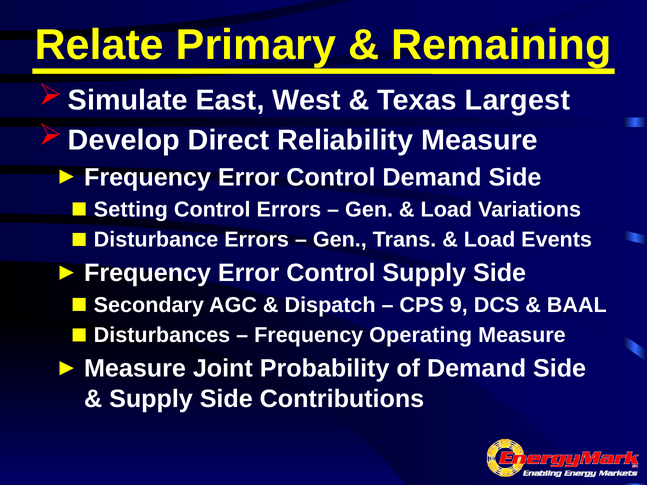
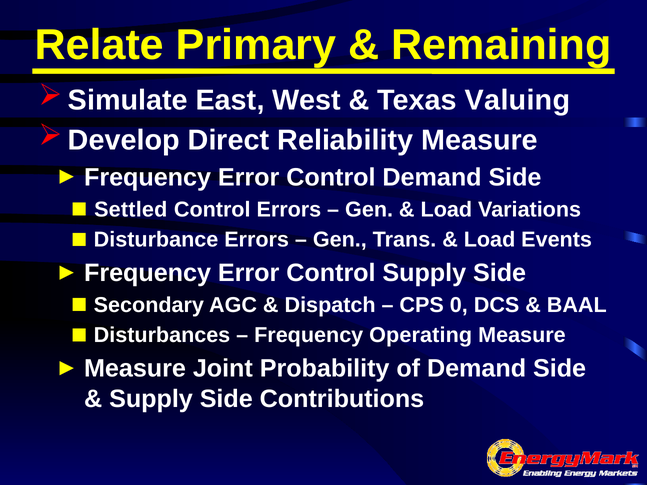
Largest: Largest -> Valuing (518, 100)
Setting: Setting -> Settled (131, 210)
9: 9 -> 0 (459, 305)
